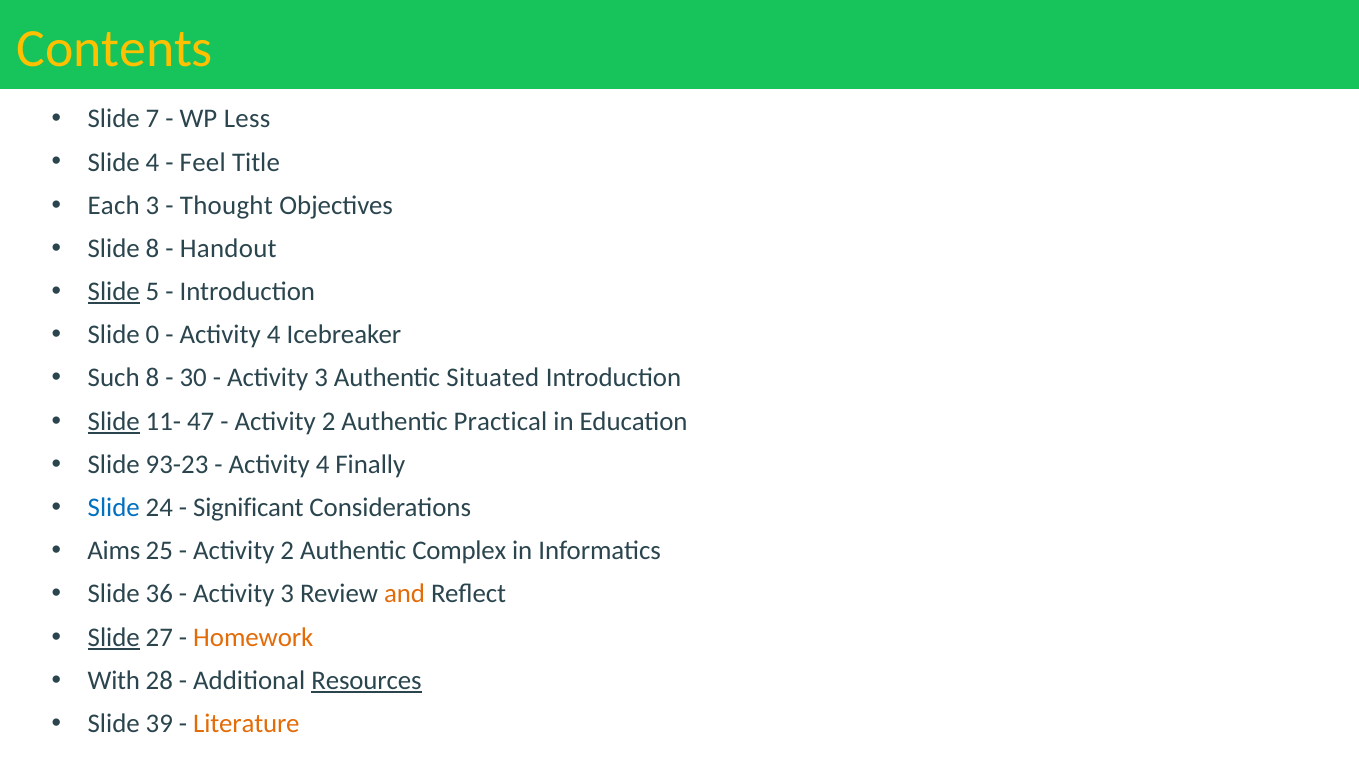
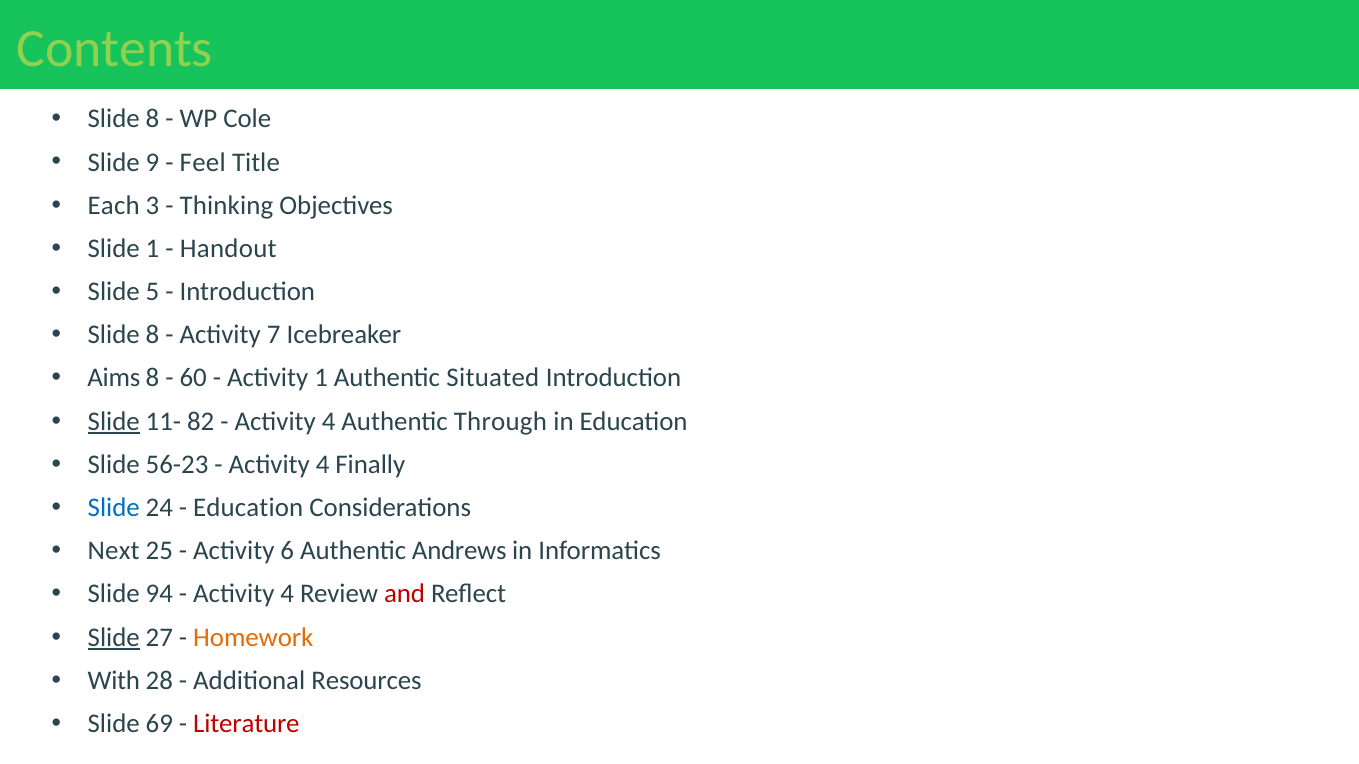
Contents colour: yellow -> light green (115, 49)
7: 7 -> 8 (153, 119)
Less: Less -> Cole (247, 119)
Slide 4: 4 -> 9 (153, 162)
Thought: Thought -> Thinking (226, 205)
Slide 8: 8 -> 1 (153, 249)
Slide underline: present -> none (114, 292)
0: 0 -> 8 (153, 335)
4: 4 -> 7 (274, 335)
Such: Such -> Aims (114, 378)
30: 30 -> 60 (193, 378)
3: 3 -> 1 (321, 378)
47: 47 -> 82 (201, 422)
2: 2 -> 4 (329, 422)
Practical: Practical -> Through (500, 422)
93-23: 93-23 -> 56-23 (177, 465)
Significant: Significant -> Education (248, 508)
Aims: Aims -> Next (114, 551)
2: 2 -> 6 (287, 551)
Complex: Complex -> Andrews (459, 551)
36: 36 -> 94 (159, 594)
3: 3 -> 4 (287, 594)
and colour: orange -> red (405, 594)
Resources underline: present -> none (367, 681)
39: 39 -> 69 (159, 724)
Literature colour: orange -> red (246, 724)
